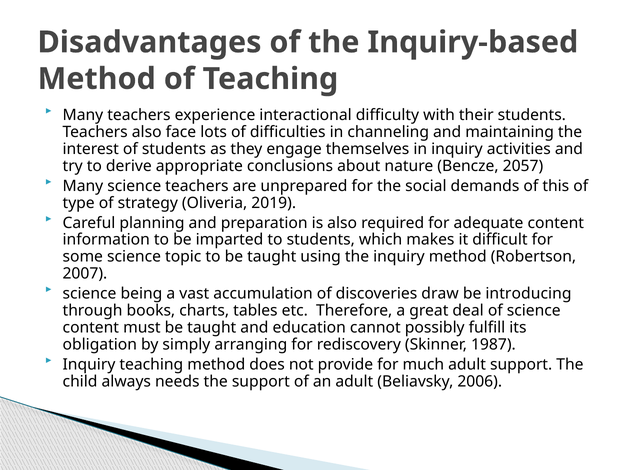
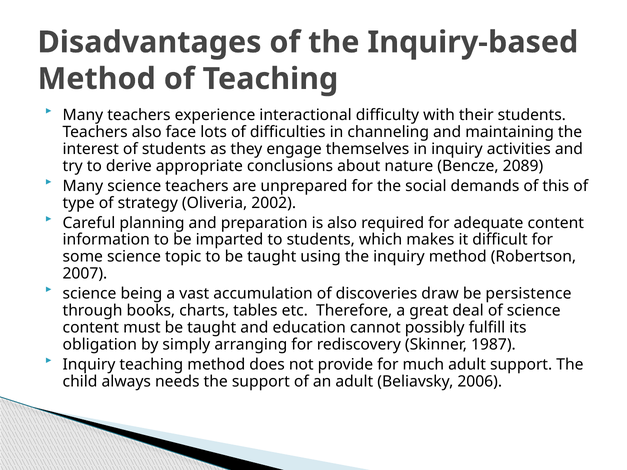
2057: 2057 -> 2089 (523, 166)
2019: 2019 -> 2002 (274, 203)
introducing: introducing -> persistence (528, 294)
